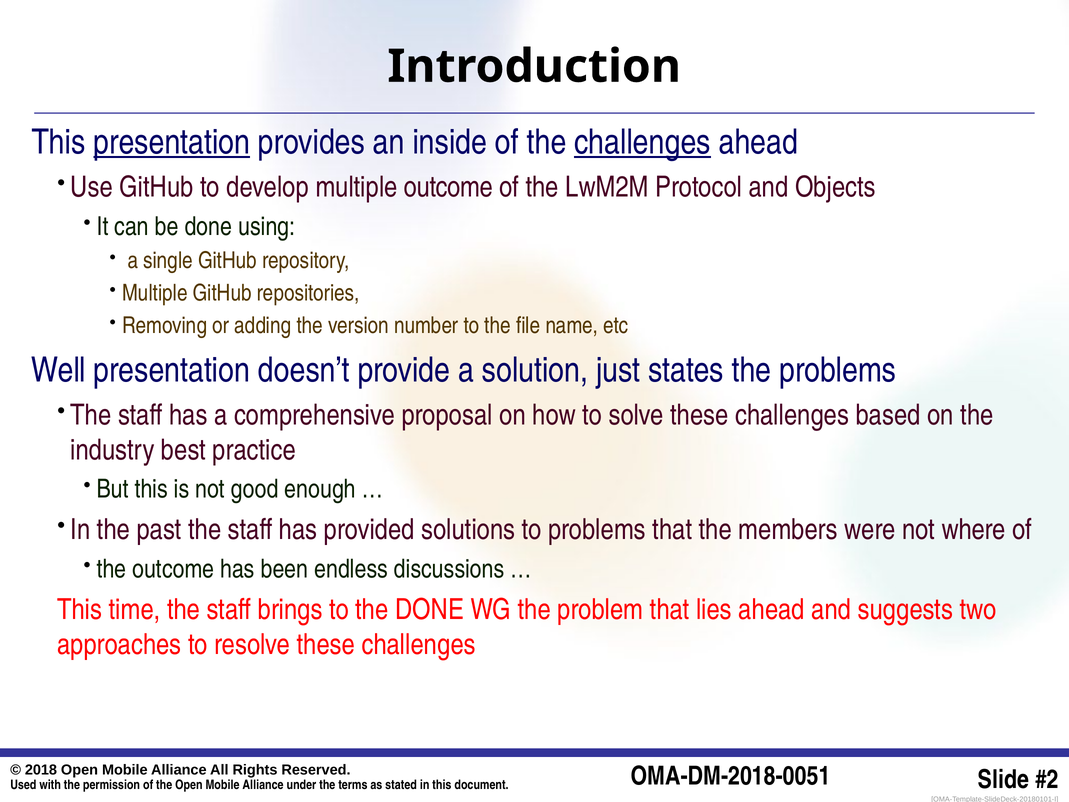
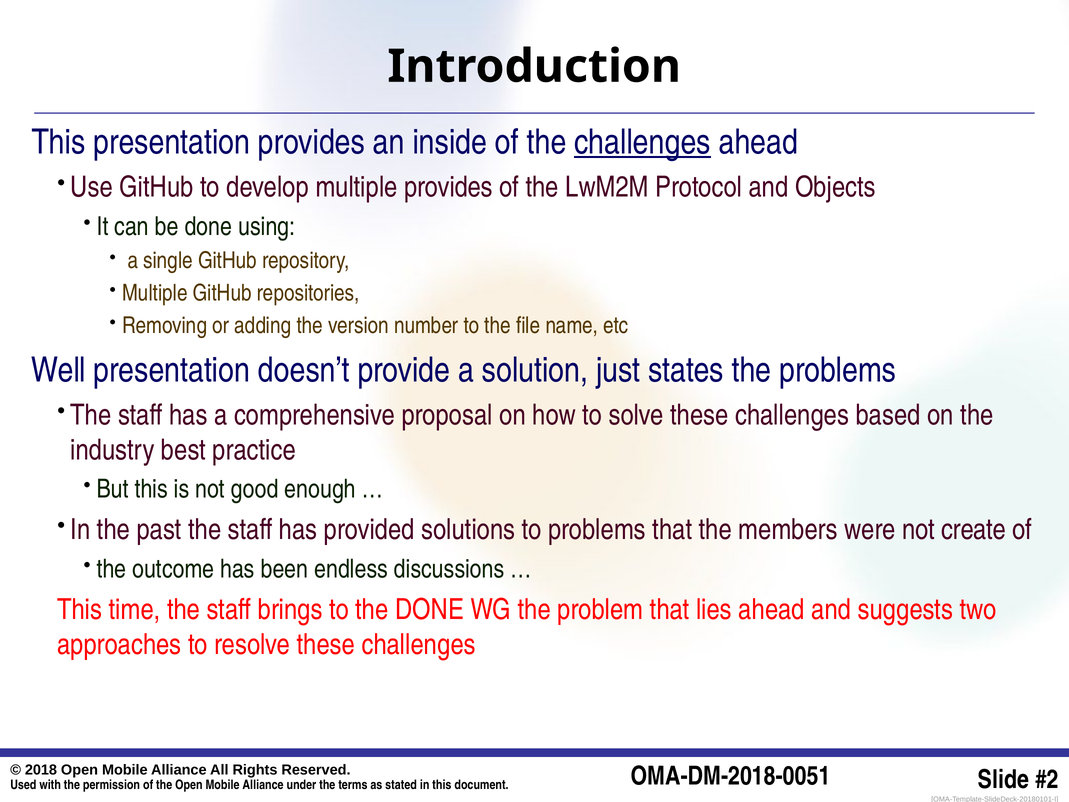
presentation underline: present -> none (172, 142)
multiple outcome: outcome -> provides (448, 187)
where: where -> create (974, 530)
